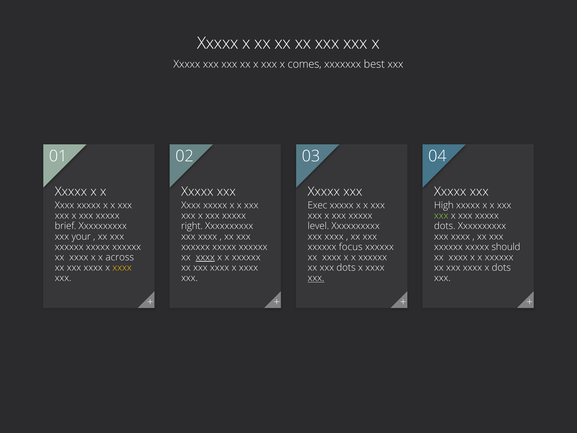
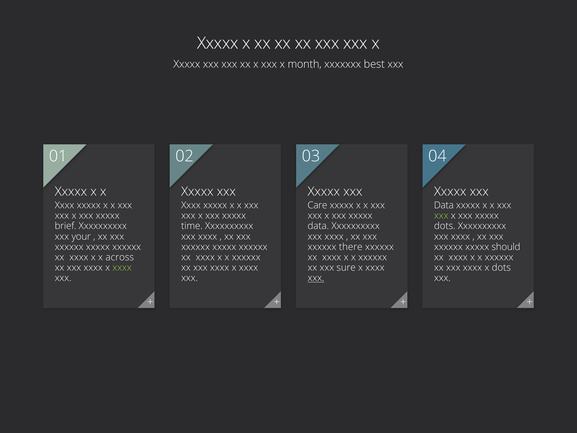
comes: comes -> month (305, 64)
Exec: Exec -> Care (317, 205)
High: High -> Data (444, 205)
right: right -> time (192, 226)
level: level -> data (318, 226)
focus: focus -> there (351, 247)
xxxx underline: present -> none (205, 257)
xxxx colour: yellow -> light green (122, 268)
xxx dots: dots -> sure (346, 268)
